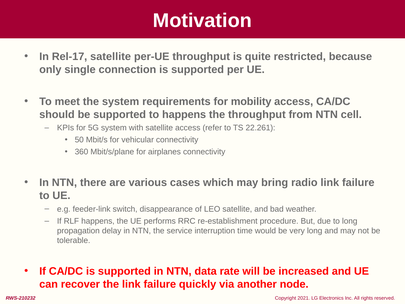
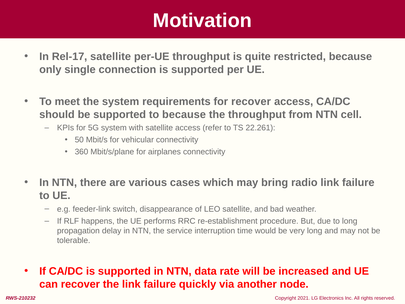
for mobility: mobility -> recover (251, 102)
to happens: happens -> because (184, 114)
